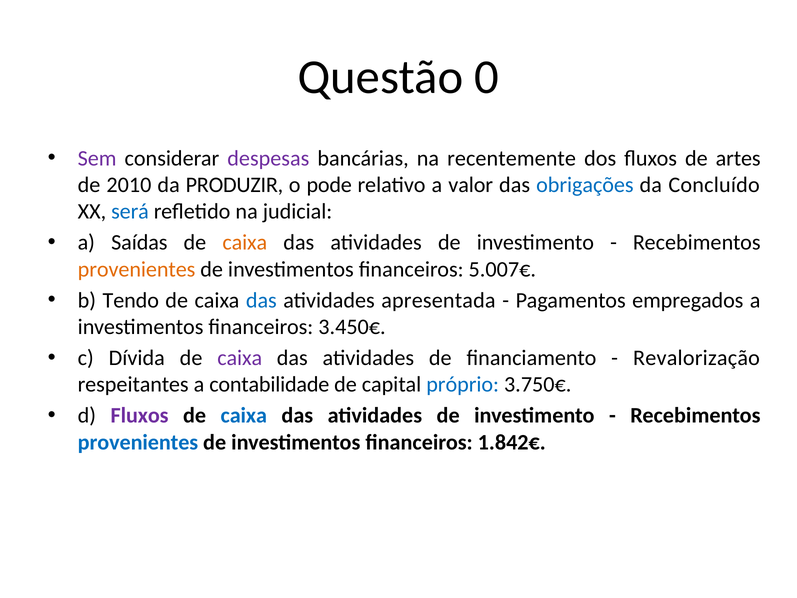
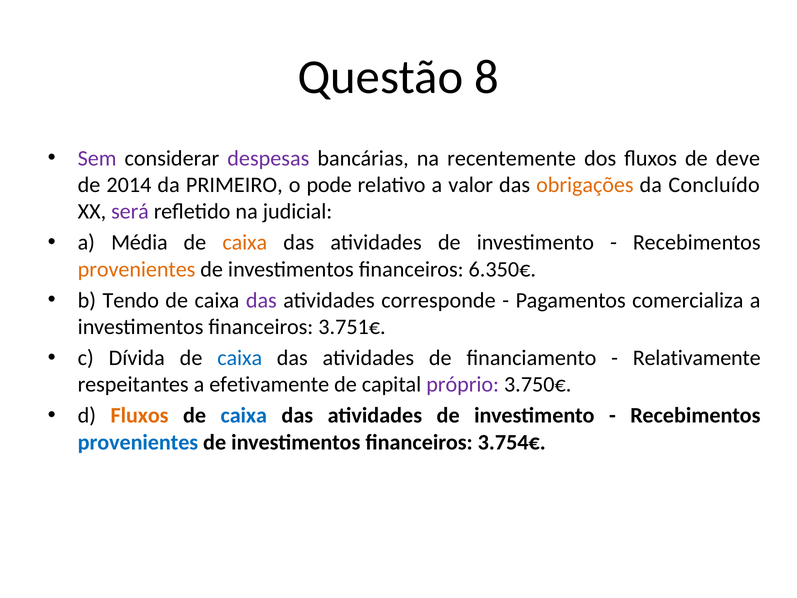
0: 0 -> 8 (487, 77)
artes: artes -> deve (738, 158)
2010: 2010 -> 2014 (129, 185)
PRODUZIR: PRODUZIR -> PRIMEIRO (234, 185)
obrigações colour: blue -> orange (585, 185)
será colour: blue -> purple (130, 212)
Saídas: Saídas -> Média (139, 243)
5.007€: 5.007€ -> 6.350€ (502, 269)
das colour: blue -> purple (261, 300)
apresentada: apresentada -> corresponde (438, 300)
empregados: empregados -> comercializa (688, 300)
3.450€: 3.450€ -> 3.751€ (352, 327)
caixa colour: purple -> blue (240, 358)
Revalorização: Revalorização -> Relativamente (697, 358)
contabilidade: contabilidade -> efetivamente (269, 384)
próprio colour: blue -> purple (463, 384)
Fluxos colour: purple -> orange (140, 416)
1.842€: 1.842€ -> 3.754€ (512, 442)
